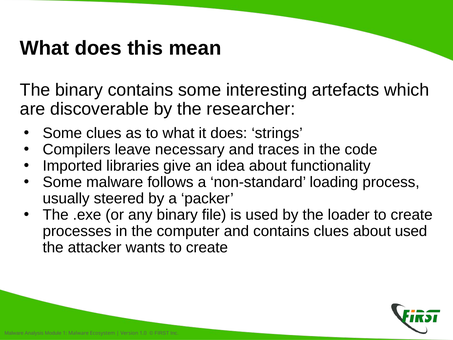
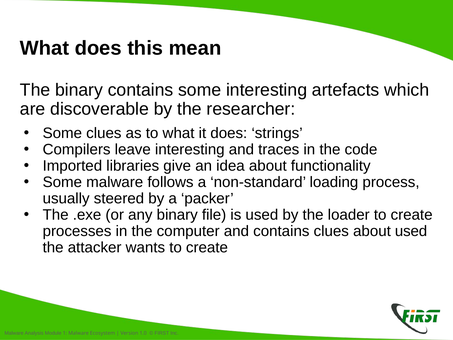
leave necessary: necessary -> interesting (190, 149)
